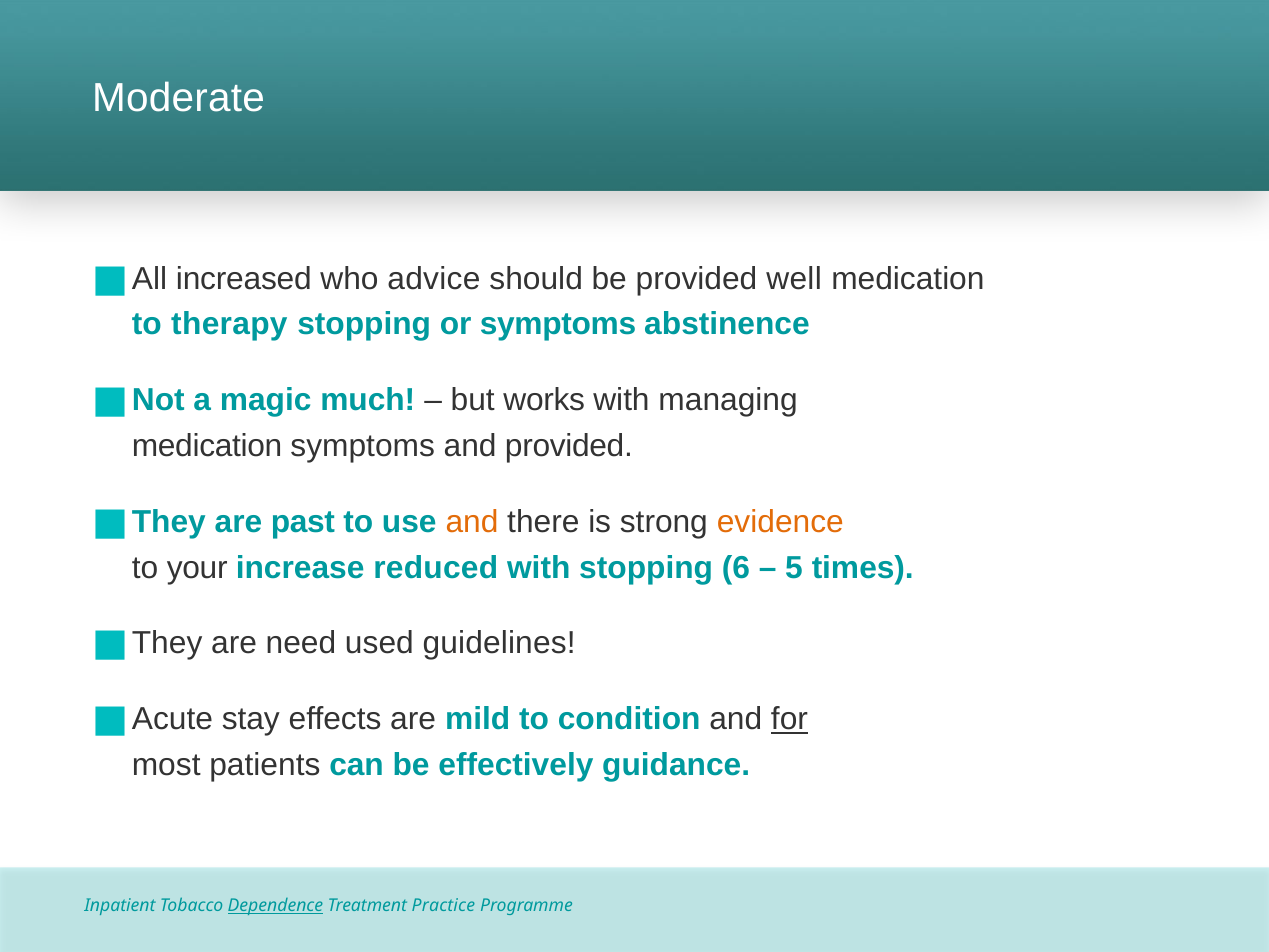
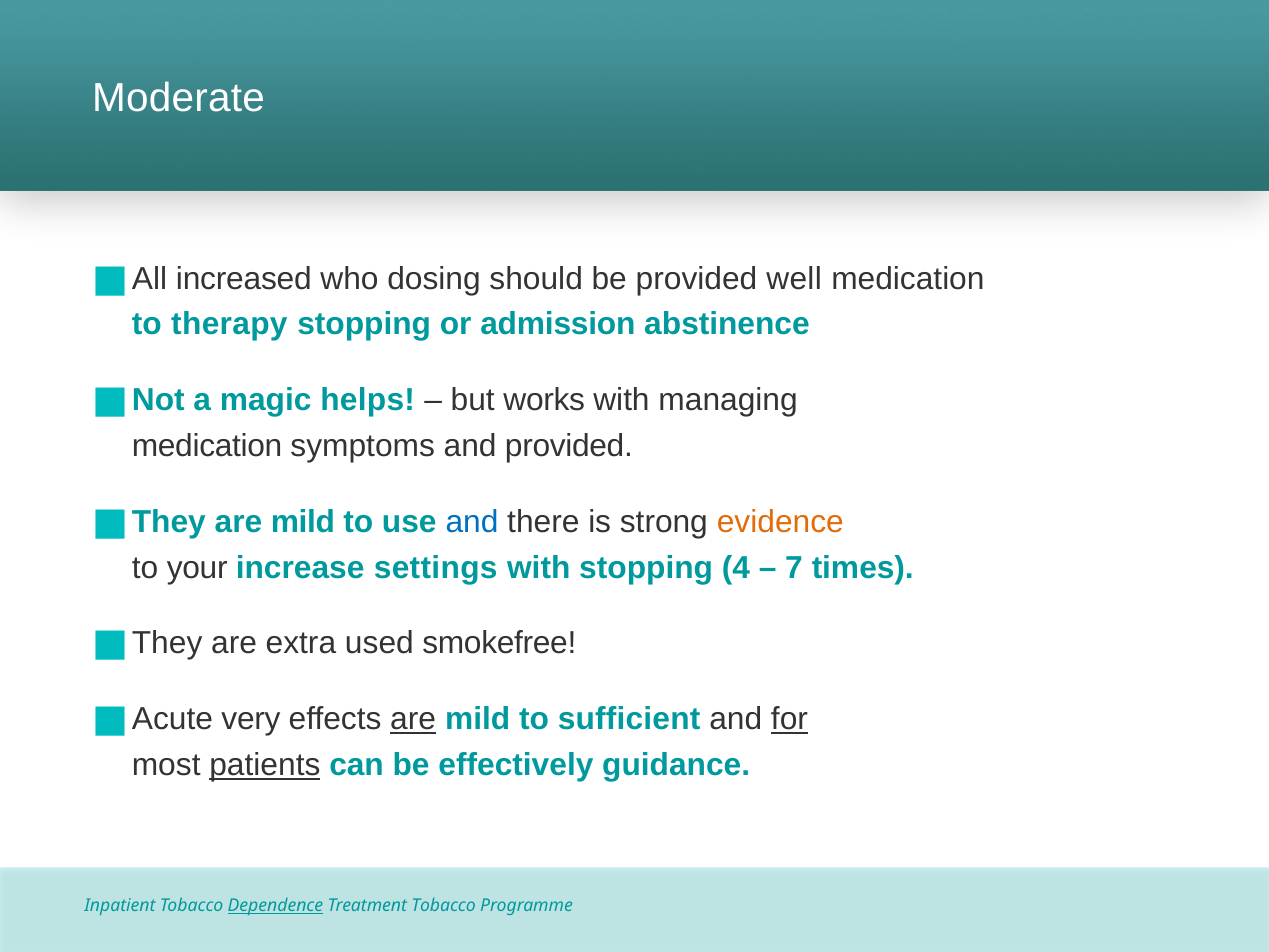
advice: advice -> dosing (434, 279)
or symptoms: symptoms -> admission (558, 324)
much: much -> helps (368, 400)
past: past -> mild (303, 522)
and colour: orange -> blue (472, 522)
reduced: reduced -> settings (436, 567)
6: 6 -> 4 (736, 567)
5: 5 -> 7 (794, 567)
need: need -> extra (301, 643)
guidelines: guidelines -> smokefree (499, 643)
stay: stay -> very (251, 719)
are underline: none -> present (413, 719)
condition: condition -> sufficient (629, 719)
patients underline: none -> present (265, 765)
Treatment Practice: Practice -> Tobacco (444, 905)
